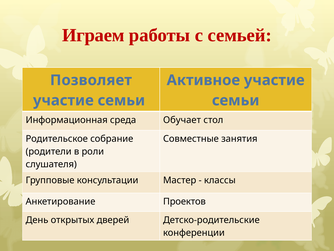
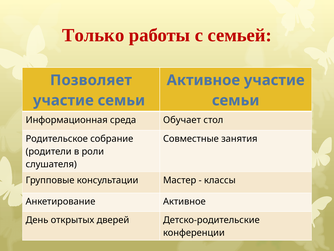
Играем: Играем -> Только (93, 35)
Анкетирование Проектов: Проектов -> Активное (184, 201)
